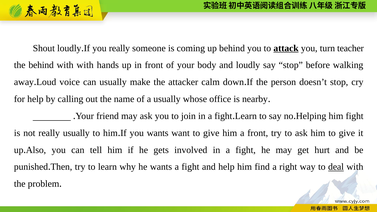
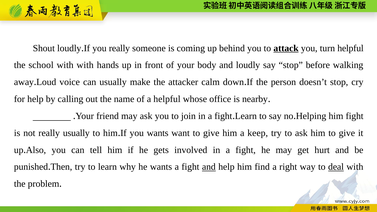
turn teacher: teacher -> helpful (350, 48)
the behind: behind -> school (41, 65)
a usually: usually -> helpful (167, 99)
a front: front -> keep (258, 133)
and underline: none -> present (209, 167)
